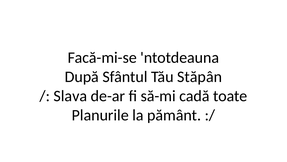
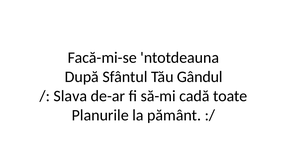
Stăpân: Stăpân -> Gândul (200, 77)
